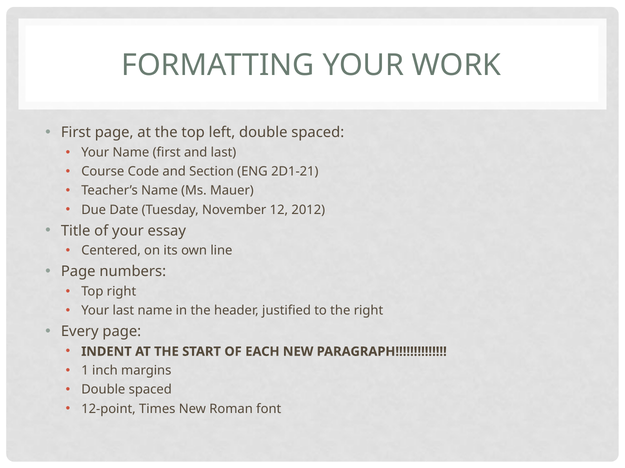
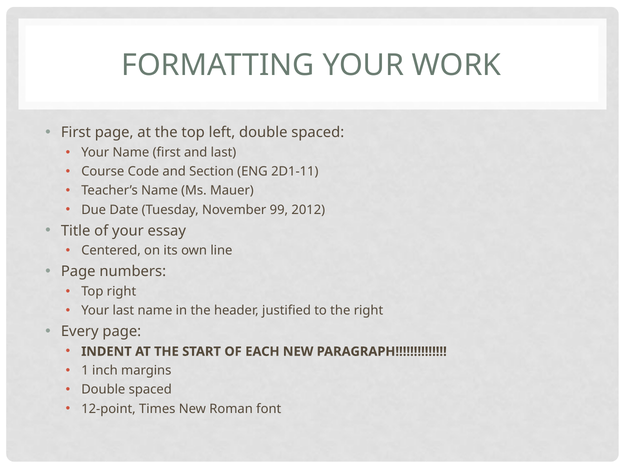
2D1-21: 2D1-21 -> 2D1-11 (295, 172)
12: 12 -> 99 (279, 210)
